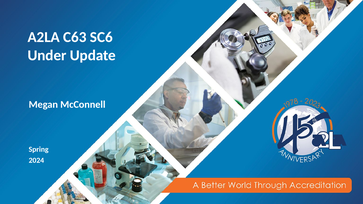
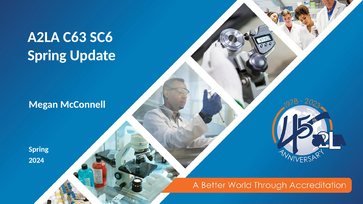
Under: Under -> Spring (47, 56)
